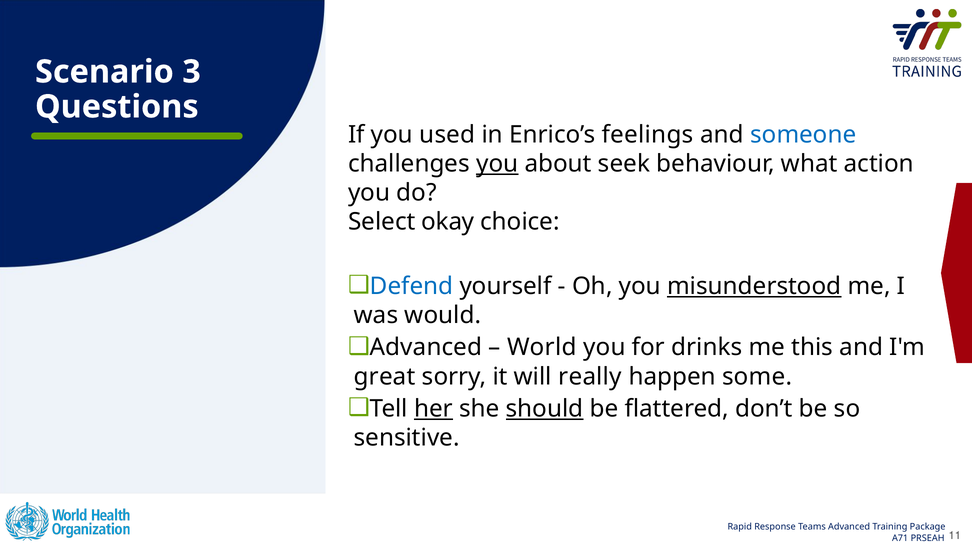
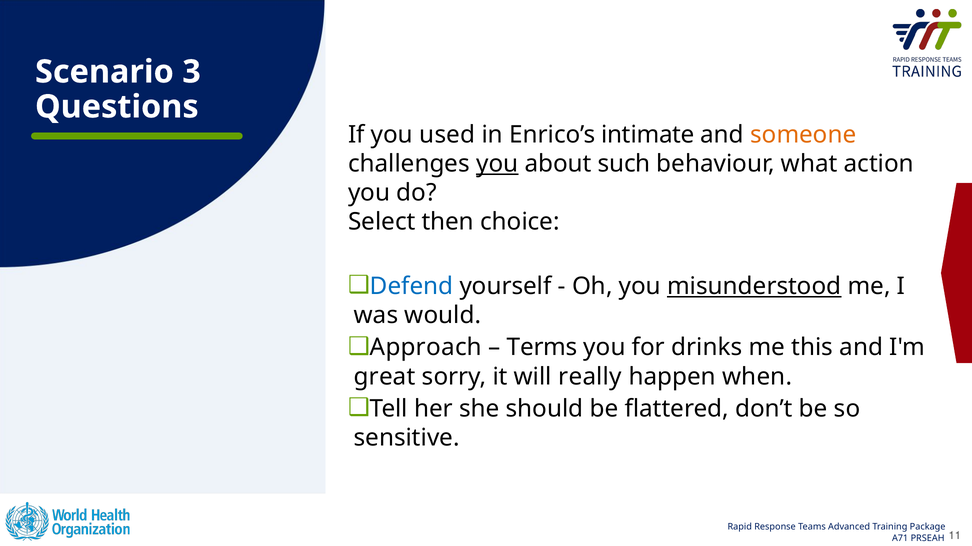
feelings: feelings -> intimate (648, 135)
someone colour: blue -> orange (803, 135)
seek: seek -> such (624, 164)
okay: okay -> then (448, 222)
Advanced: Advanced -> Approach (426, 348)
World: World -> Terms (542, 348)
some: some -> when (757, 377)
her underline: present -> none (433, 409)
should underline: present -> none (545, 409)
